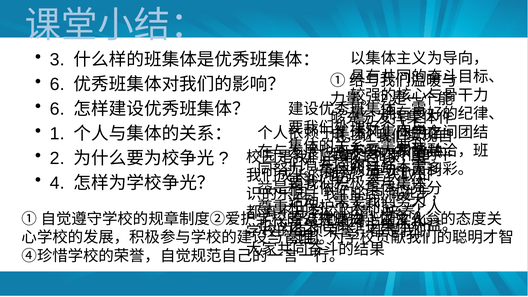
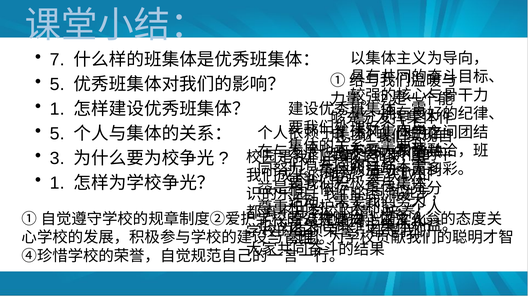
3: 3 -> 7 (57, 60)
6: 6 -> 5 (57, 84)
6: 6 -> 1 (57, 109)
1: 1 -> 5 (57, 134)
2: 2 -> 3 (57, 158)
4: 4 -> 1 (57, 183)
